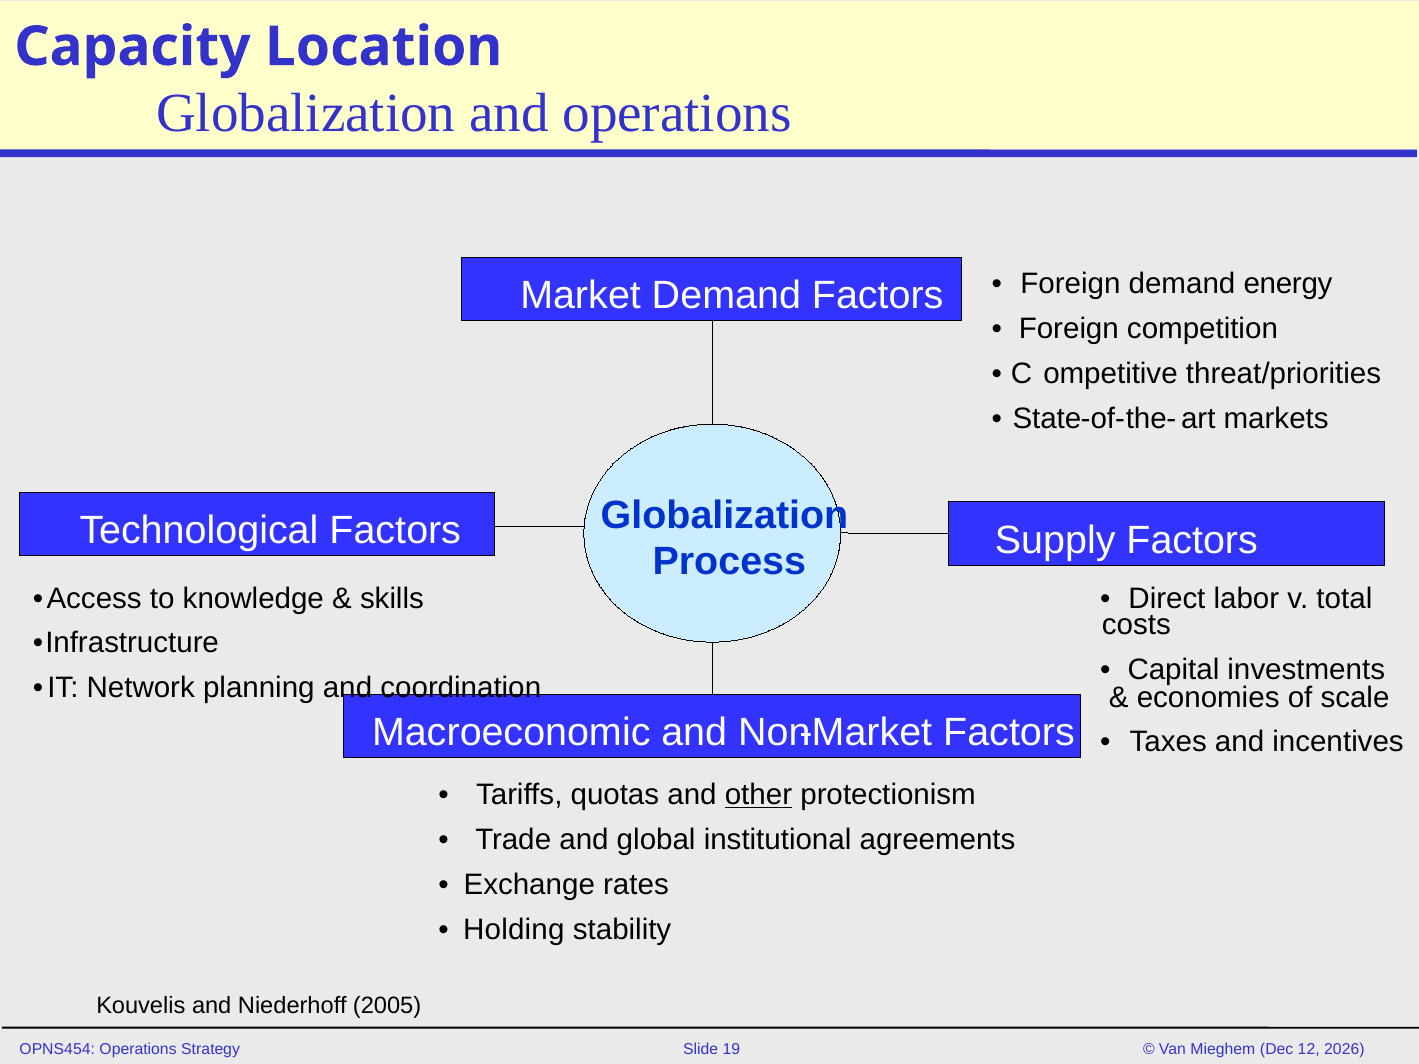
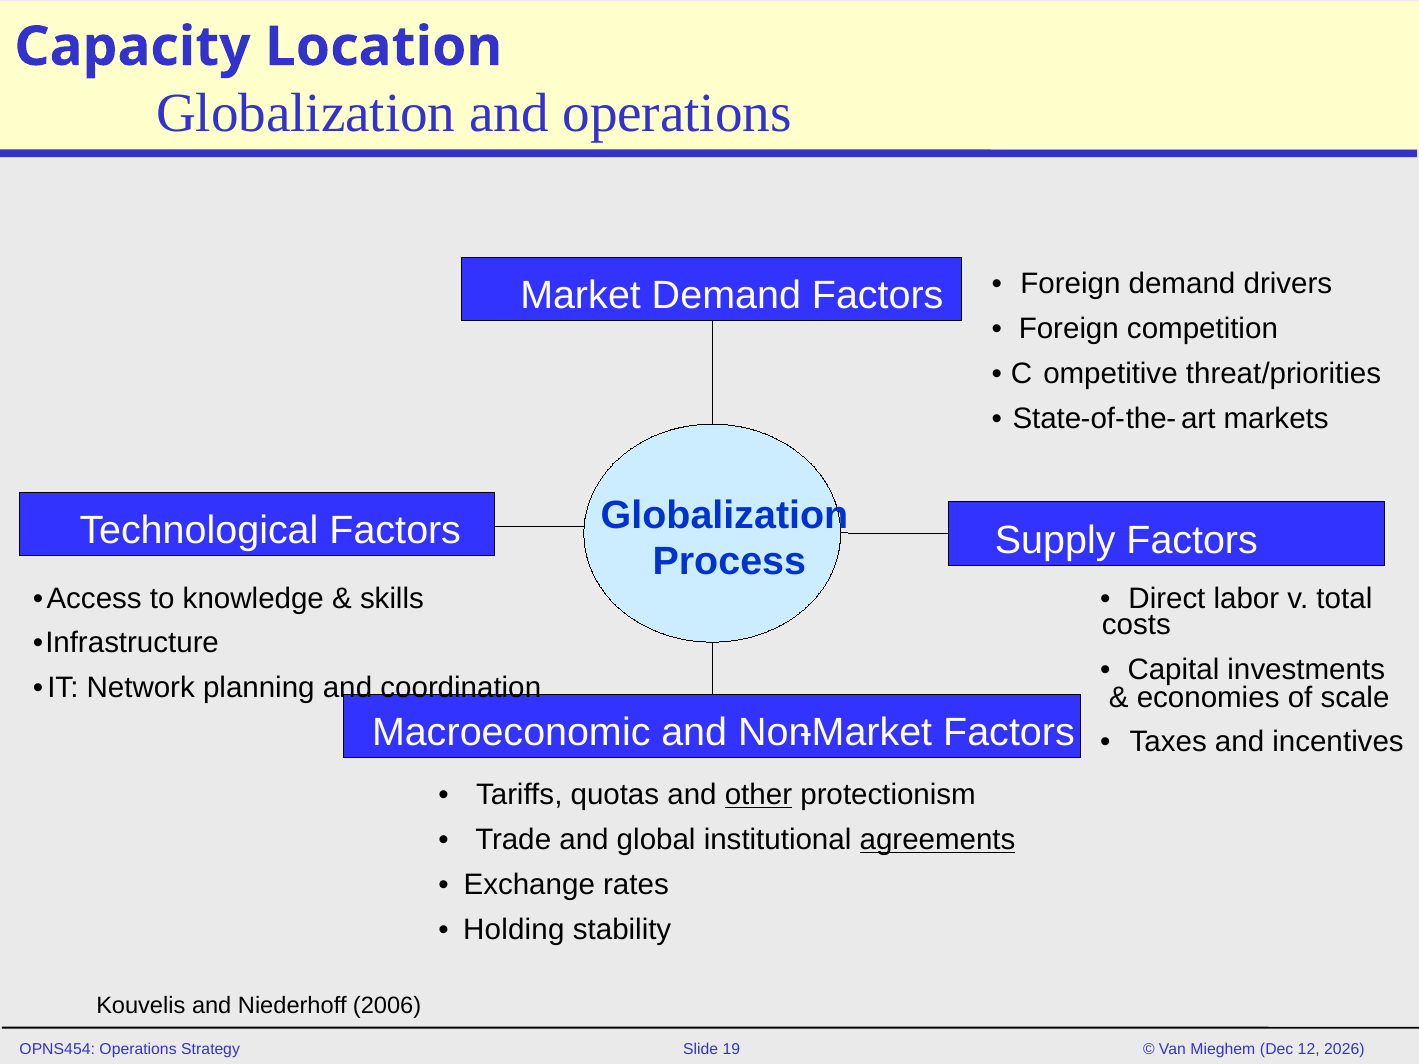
energy: energy -> drivers (1288, 284)
agreements underline: none -> present (938, 840)
2005: 2005 -> 2006 (387, 1005)
